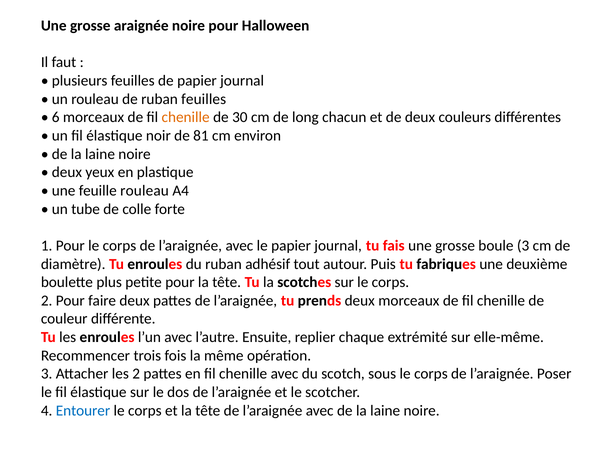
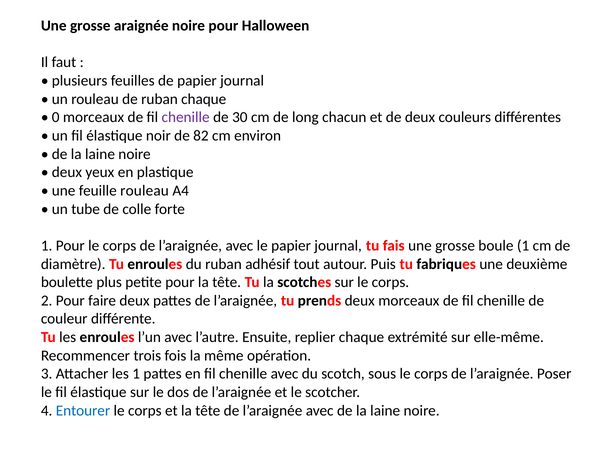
ruban feuilles: feuilles -> chaque (204, 99)
6: 6 -> 0 (56, 117)
chenille colour: orange -> purple (186, 117)
81: 81 -> 82 (201, 136)
boule 3: 3 -> 1 (523, 245)
les 2: 2 -> 1 (136, 373)
